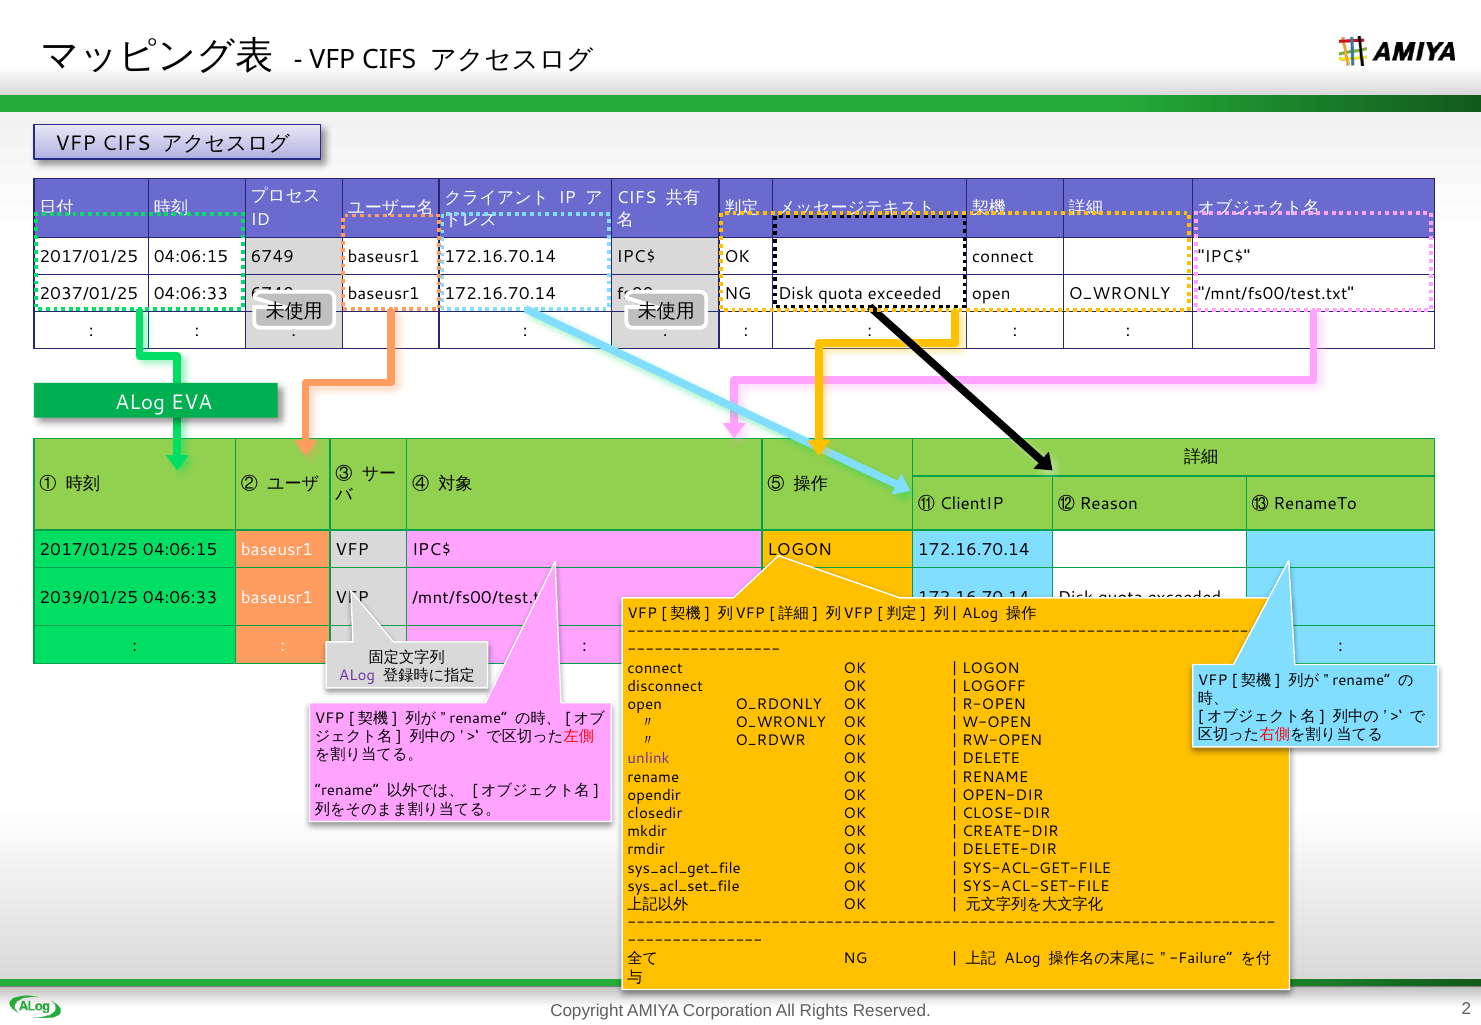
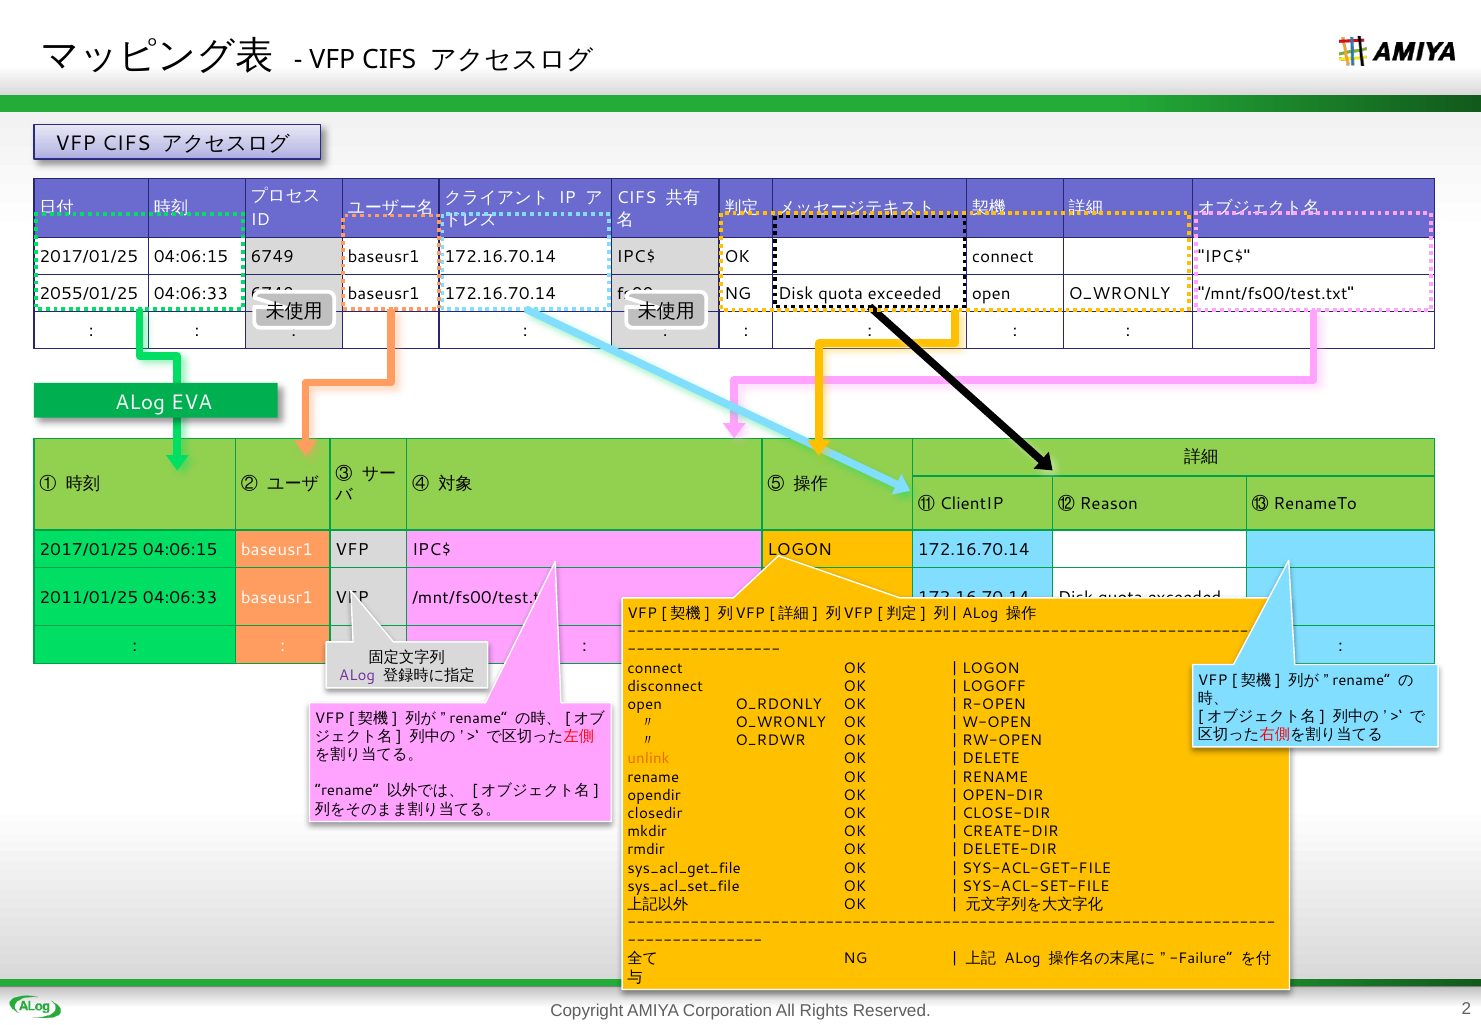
2037/01/25: 2037/01/25 -> 2055/01/25 (89, 294)
2039/01/25: 2039/01/25 -> 2011/01/25 (89, 598)
unlink colour: purple -> orange (649, 759)
